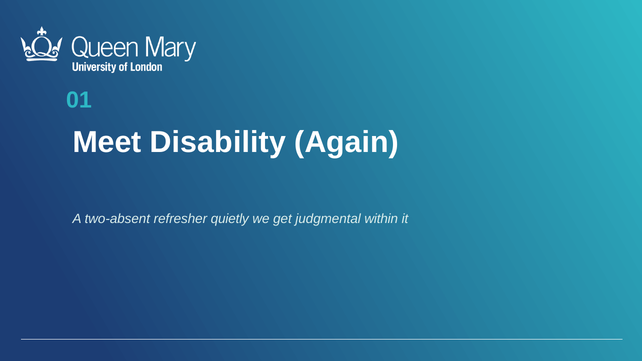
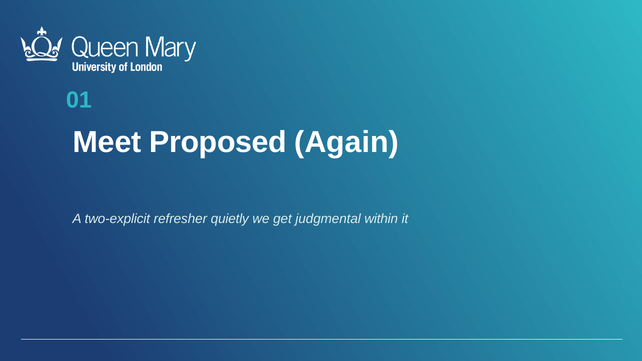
Disability: Disability -> Proposed (218, 142)
two-absent: two-absent -> two-explicit (117, 219)
